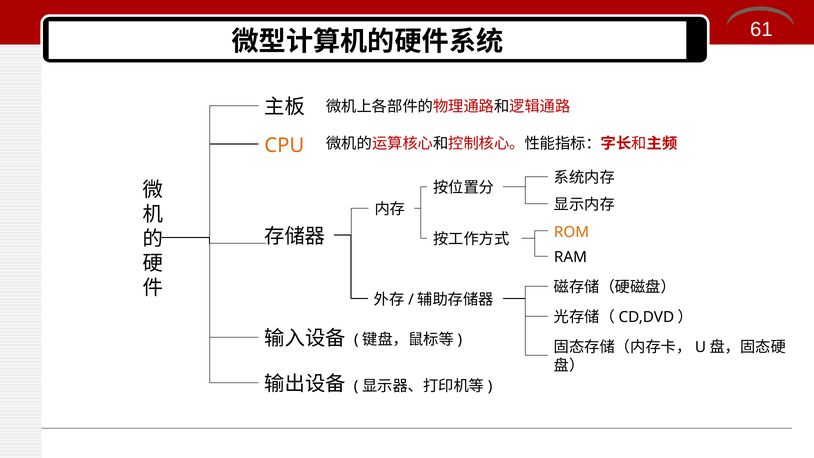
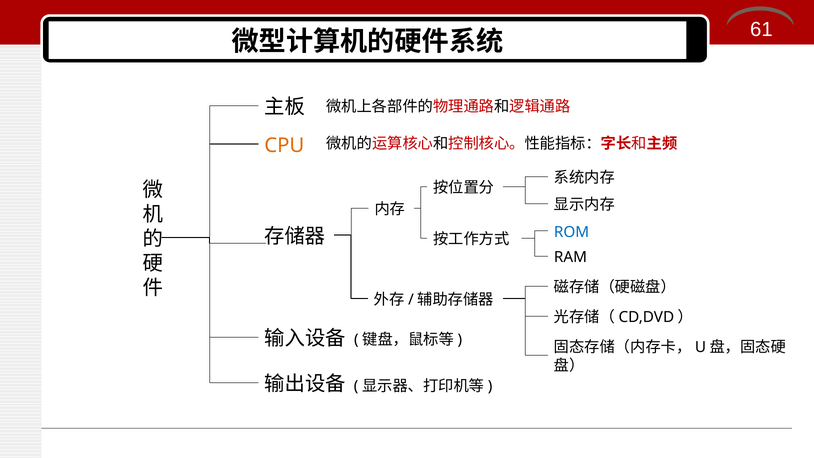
ROM colour: orange -> blue (572, 232)
